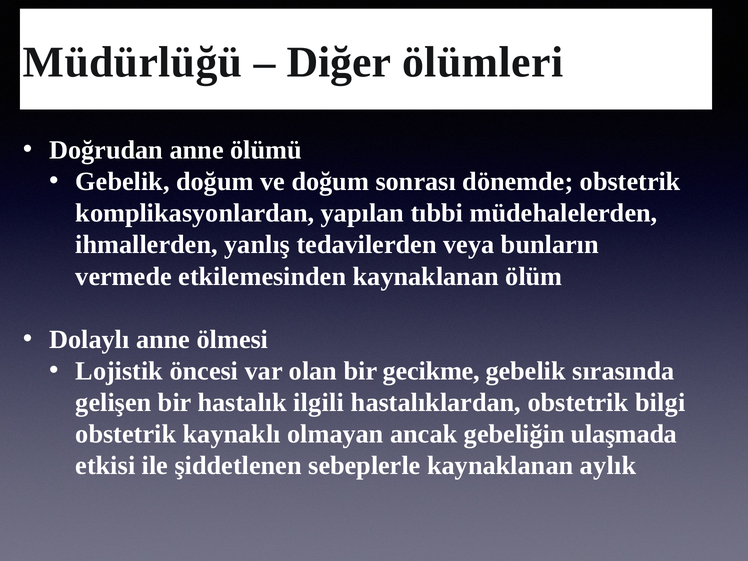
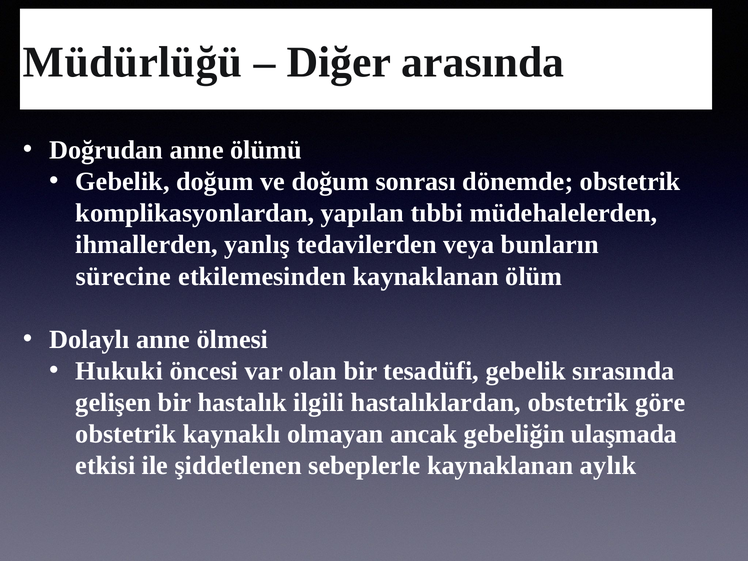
ölümleri: ölümleri -> arasında (483, 62)
vermede: vermede -> sürecine (124, 276)
Lojistik: Lojistik -> Hukuki (119, 371)
gecikme: gecikme -> tesadüfi (431, 371)
bilgi: bilgi -> göre (660, 403)
